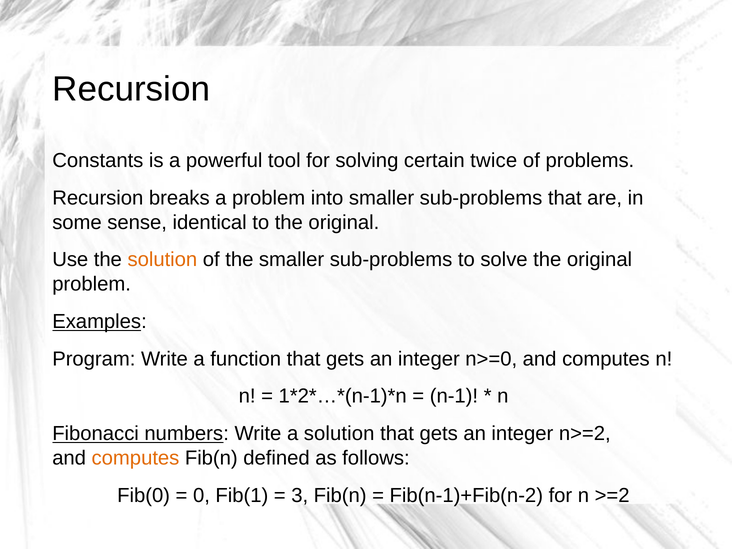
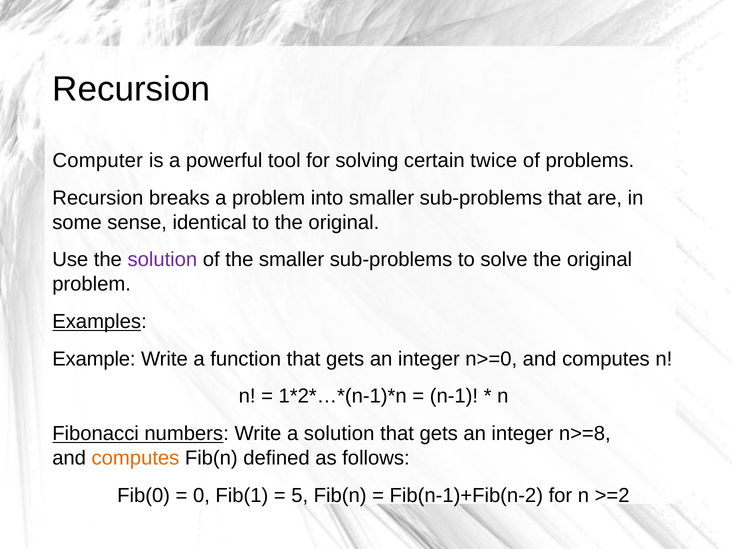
Constants: Constants -> Computer (98, 161)
solution colour: orange -> purple (162, 260)
Program: Program -> Example (94, 359)
n>=2: n>=2 -> n>=8 (585, 434)
3: 3 -> 5 (300, 495)
